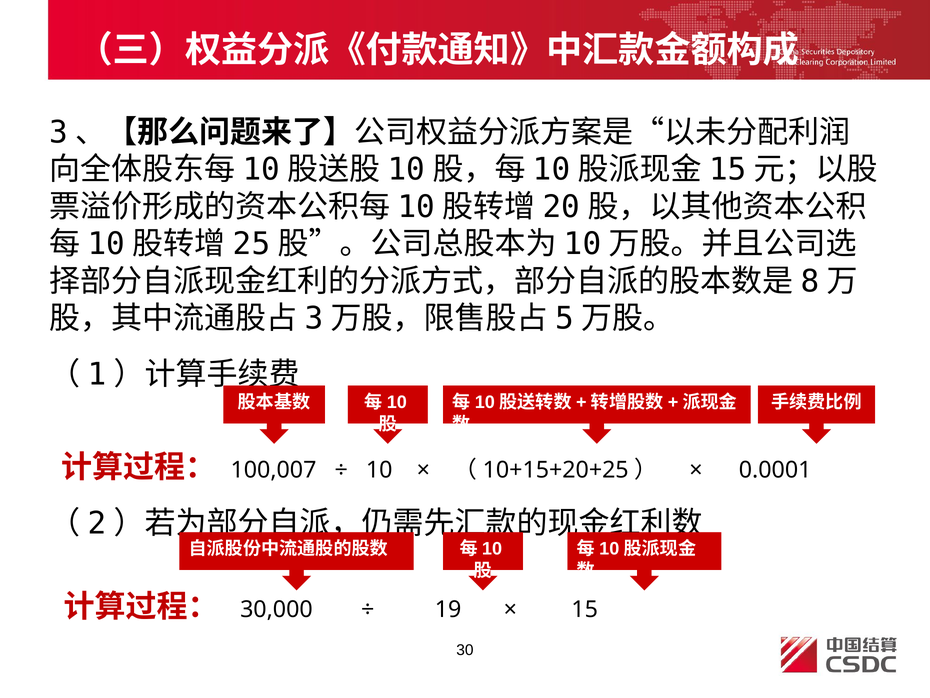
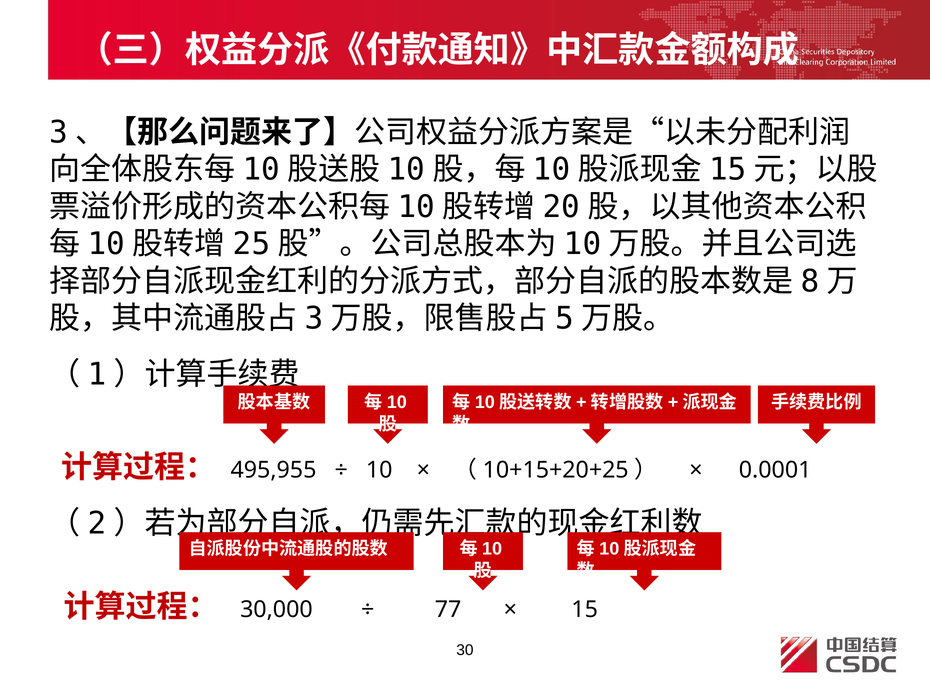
100,007: 100,007 -> 495,955 (274, 470)
19: 19 -> 77 (448, 609)
